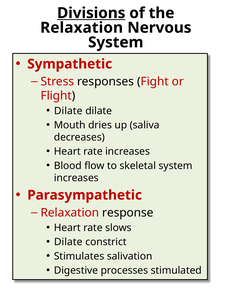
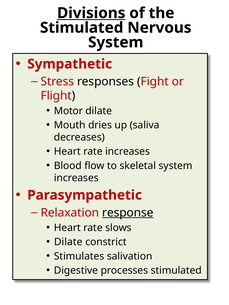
Relaxation: Relaxation -> Stimulated (82, 28)
Dilate: Dilate -> Motor (68, 111)
response underline: none -> present (128, 213)
